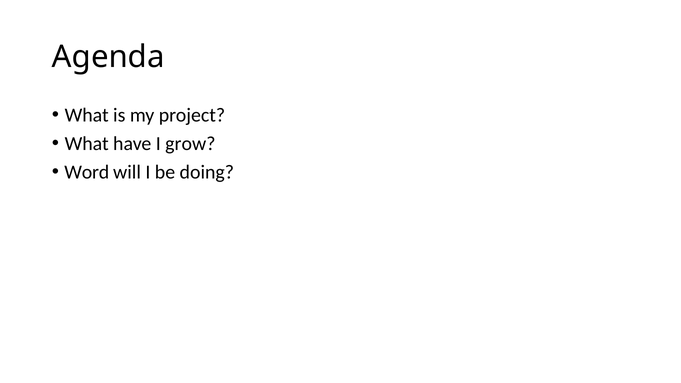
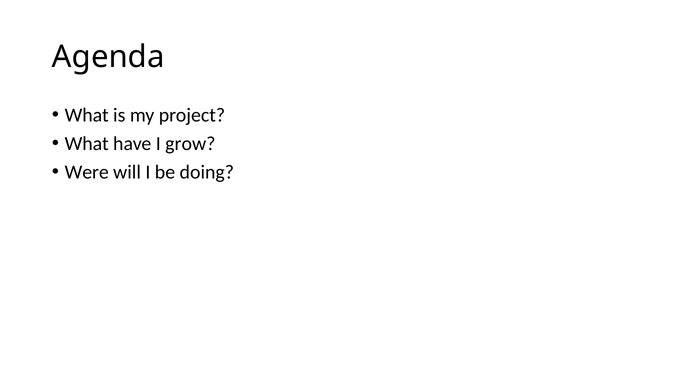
Word: Word -> Were (87, 172)
